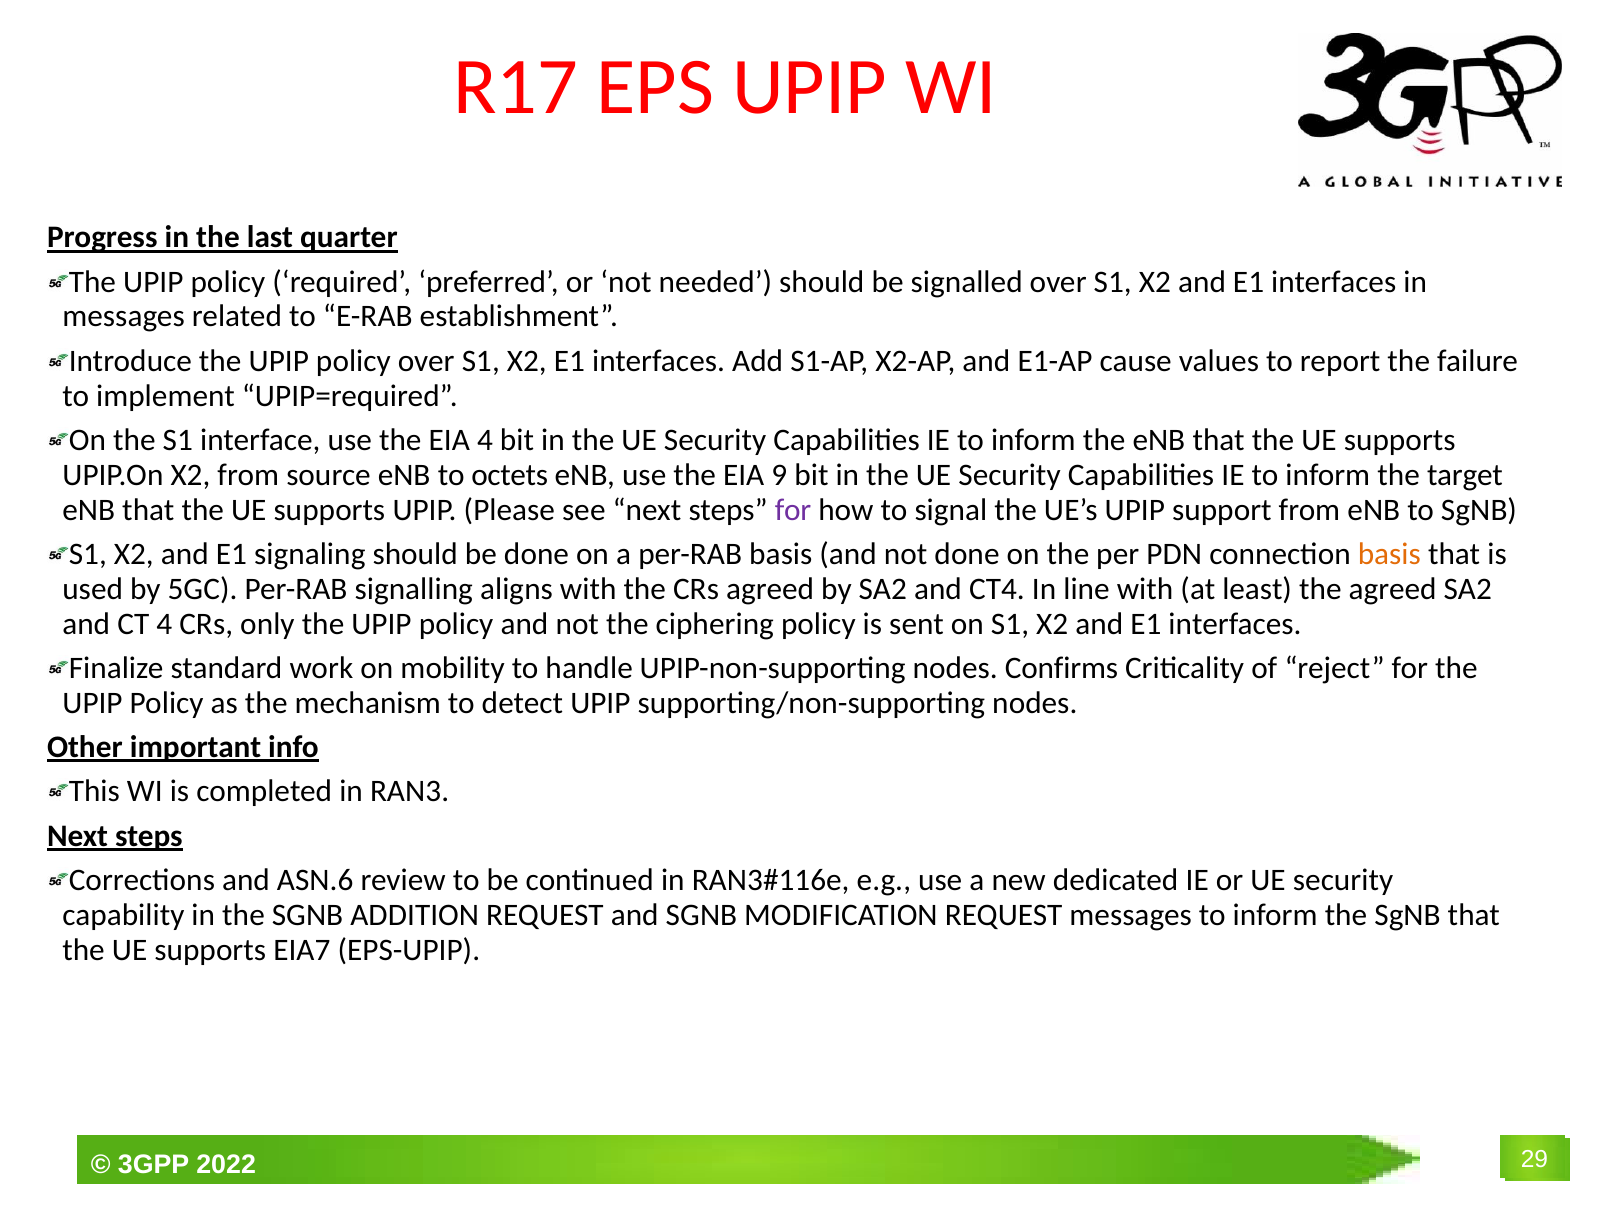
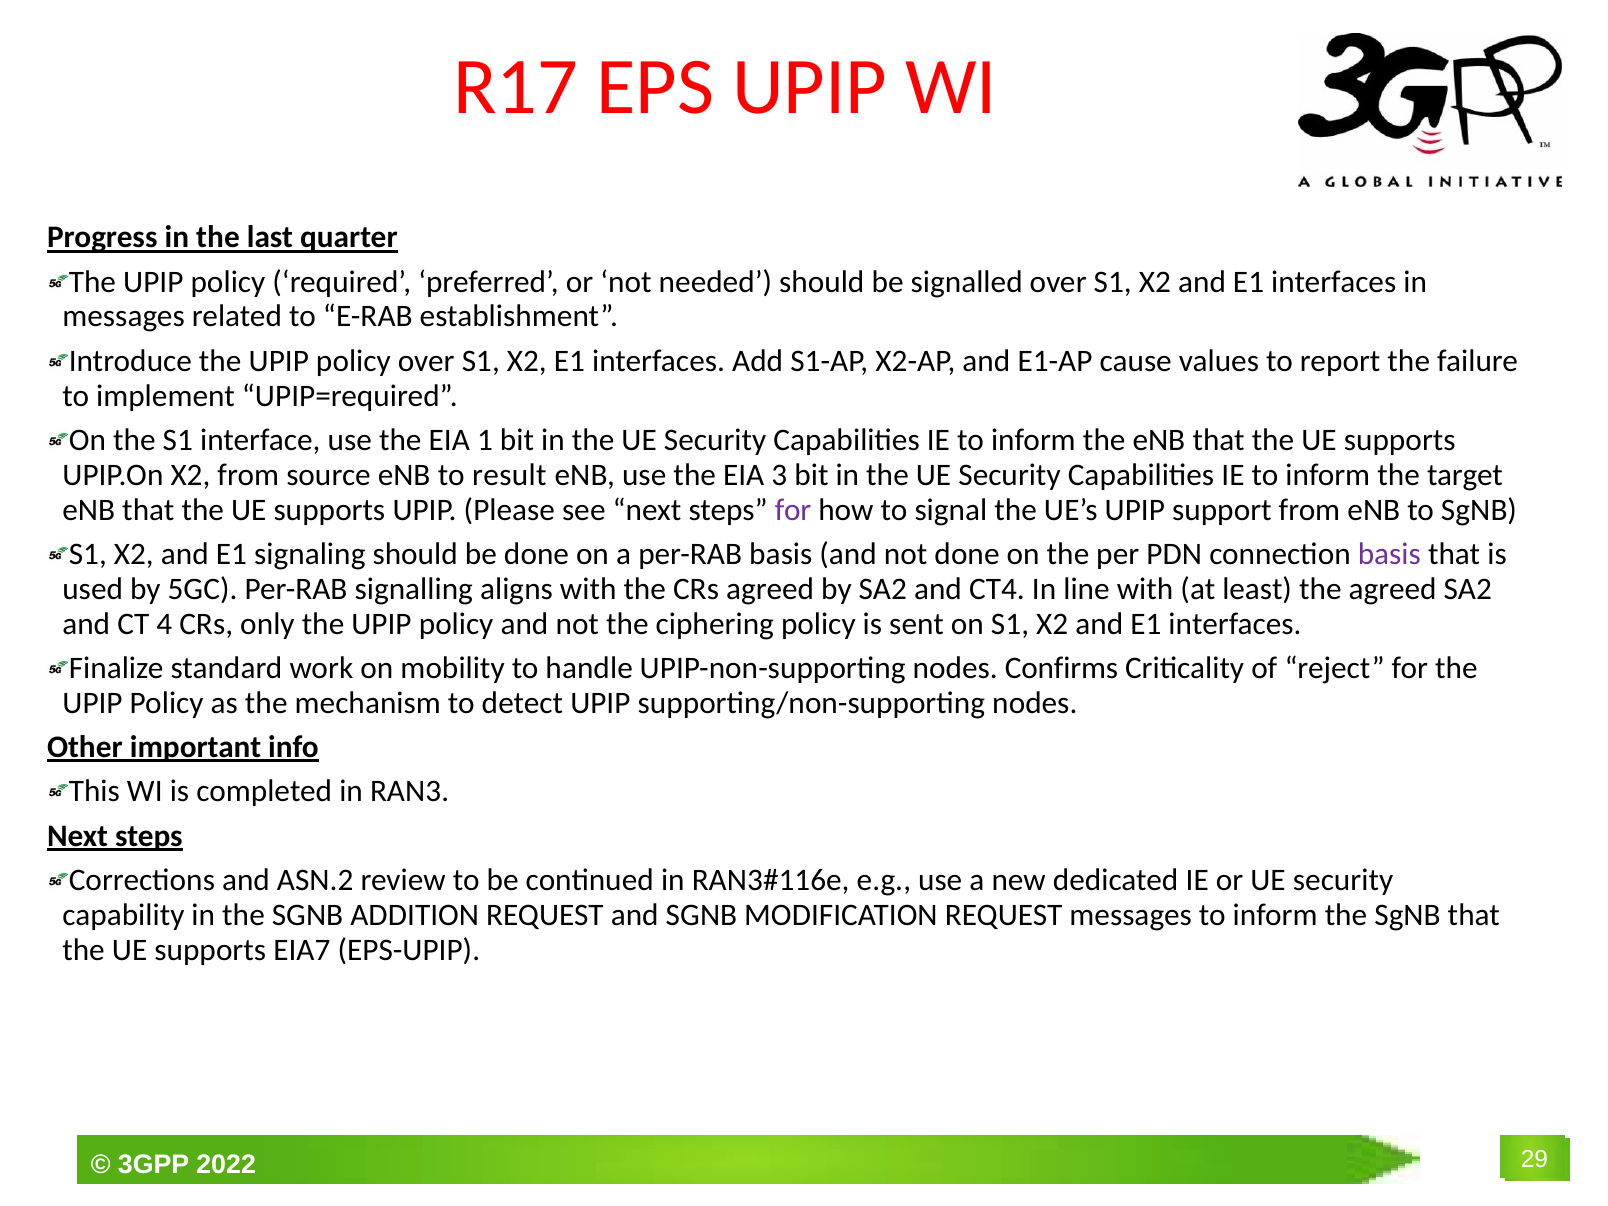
EIA 4: 4 -> 1 (485, 440)
octets: octets -> result (509, 475)
9: 9 -> 3 (779, 475)
basis colour: orange -> purple (1389, 554)
ASN.6: ASN.6 -> ASN.2 (315, 880)
